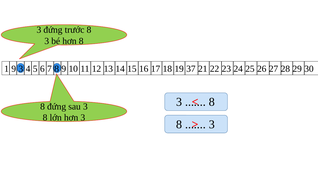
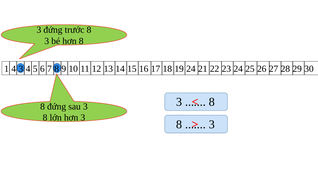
1 9: 9 -> 4 (14, 69)
19 37: 37 -> 24 (191, 69)
